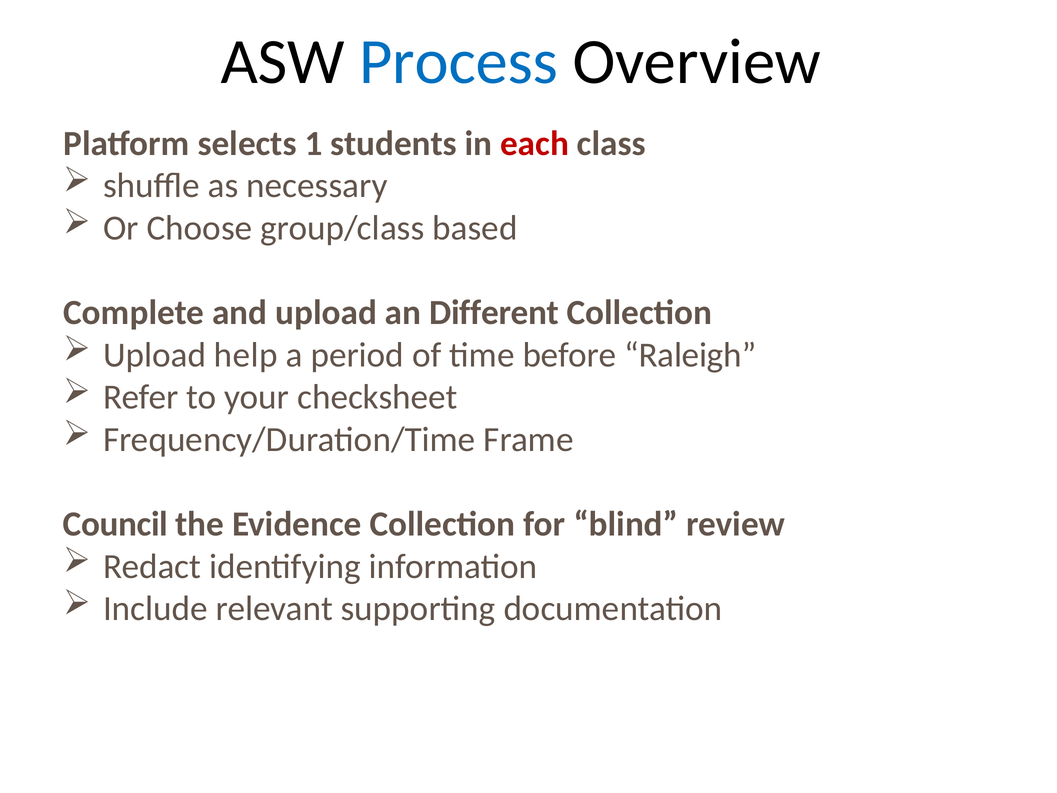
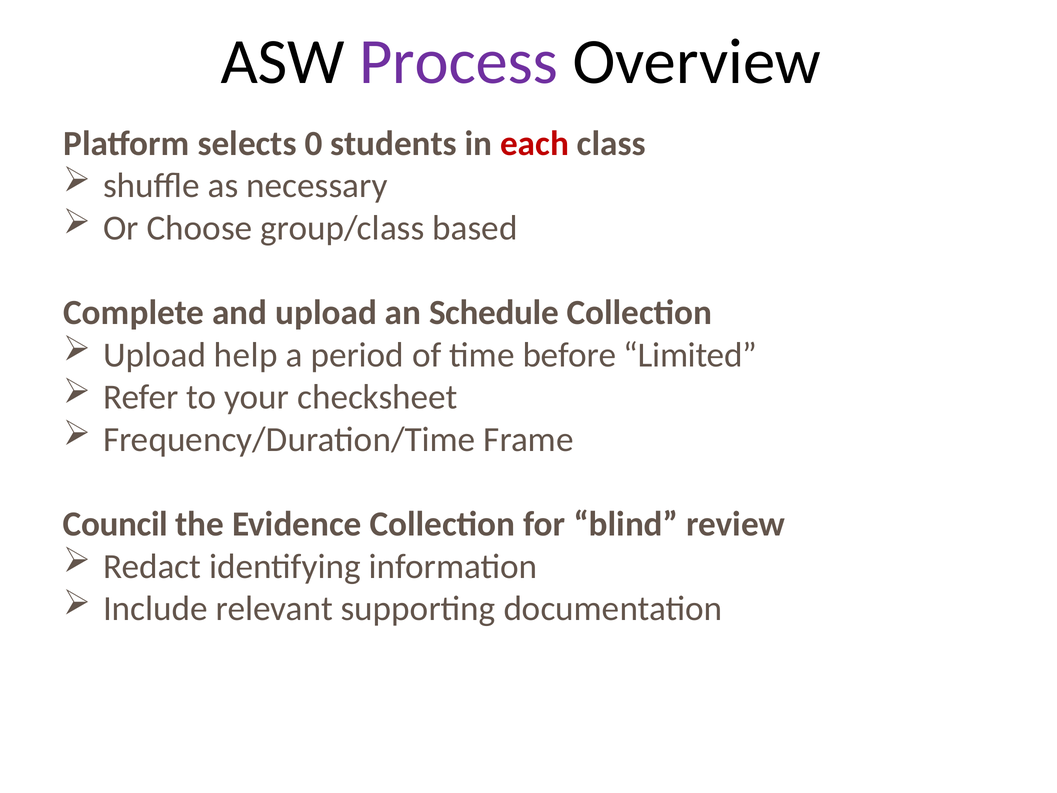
Process colour: blue -> purple (459, 62)
1: 1 -> 0 (314, 143)
Different: Different -> Schedule (494, 313)
Raleigh: Raleigh -> Limited (690, 355)
